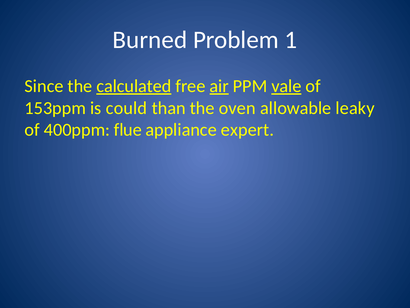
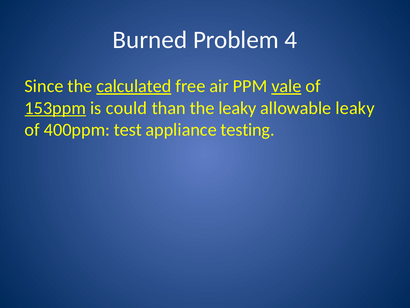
1: 1 -> 4 (291, 40)
air underline: present -> none (219, 86)
153ppm underline: none -> present (55, 108)
the oven: oven -> leaky (237, 108)
flue: flue -> test (128, 130)
expert: expert -> testing (248, 130)
